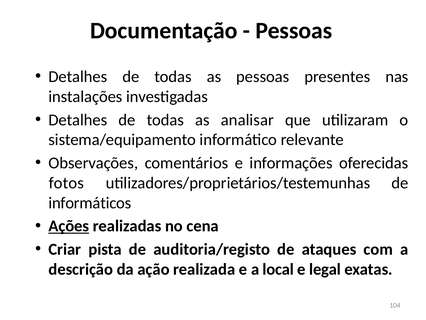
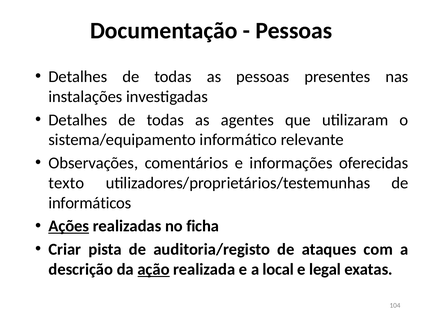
analisar: analisar -> agentes (247, 120)
fotos: fotos -> texto (66, 183)
cena: cena -> ficha (203, 226)
ação underline: none -> present (154, 269)
